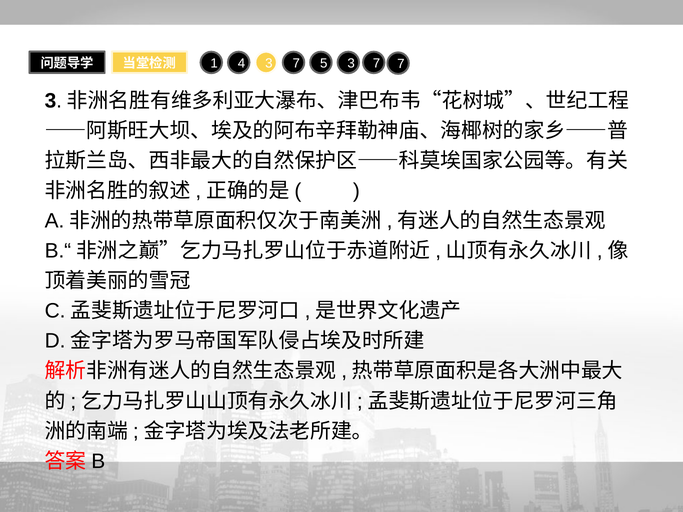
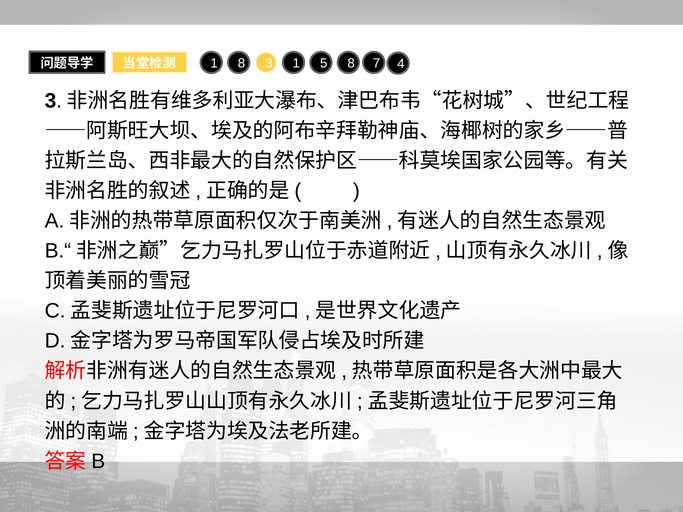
7 7: 7 -> 4 (401, 64)
1 4: 4 -> 8 (241, 63)
3 7: 7 -> 1 (296, 63)
5 3: 3 -> 8 (351, 63)
